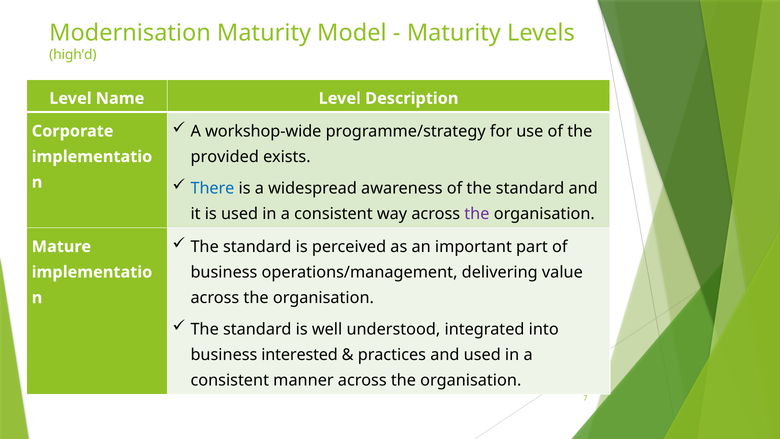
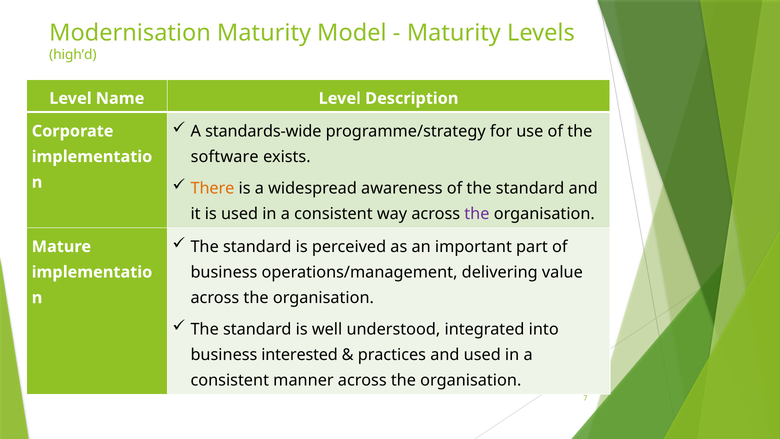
workshop-wide: workshop-wide -> standards-wide (263, 131)
provided: provided -> software (225, 157)
There colour: blue -> orange (212, 188)
